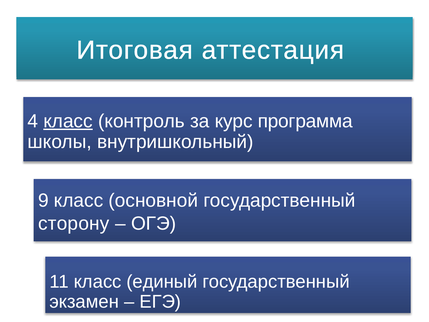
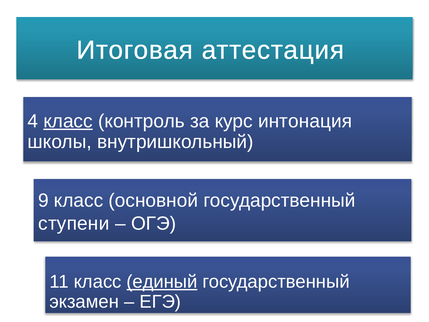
программа: программа -> интонация (305, 121)
сторону: сторону -> ступени (74, 223)
единый underline: none -> present (162, 282)
